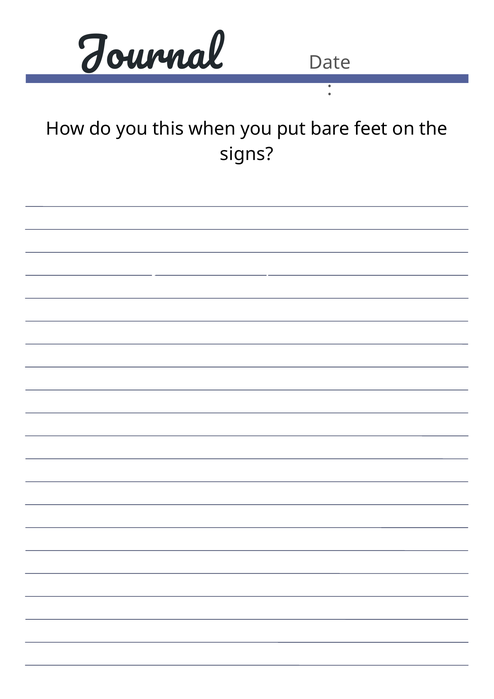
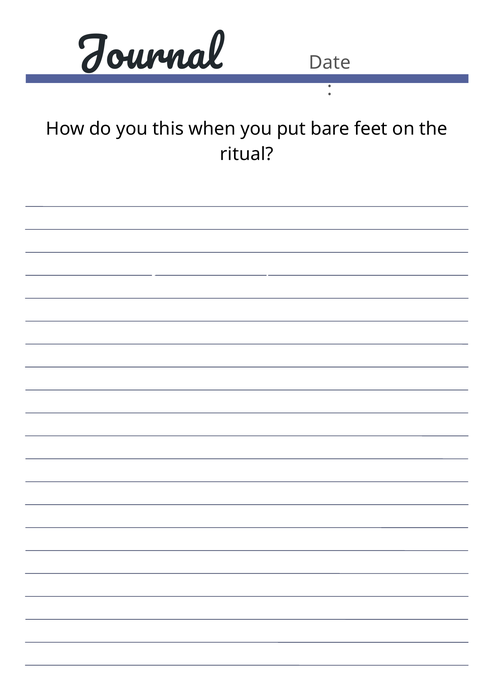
signs: signs -> ritual (247, 154)
